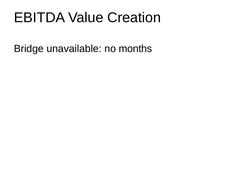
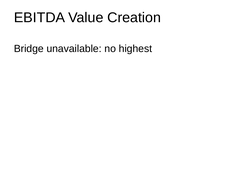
months: months -> highest (135, 49)
